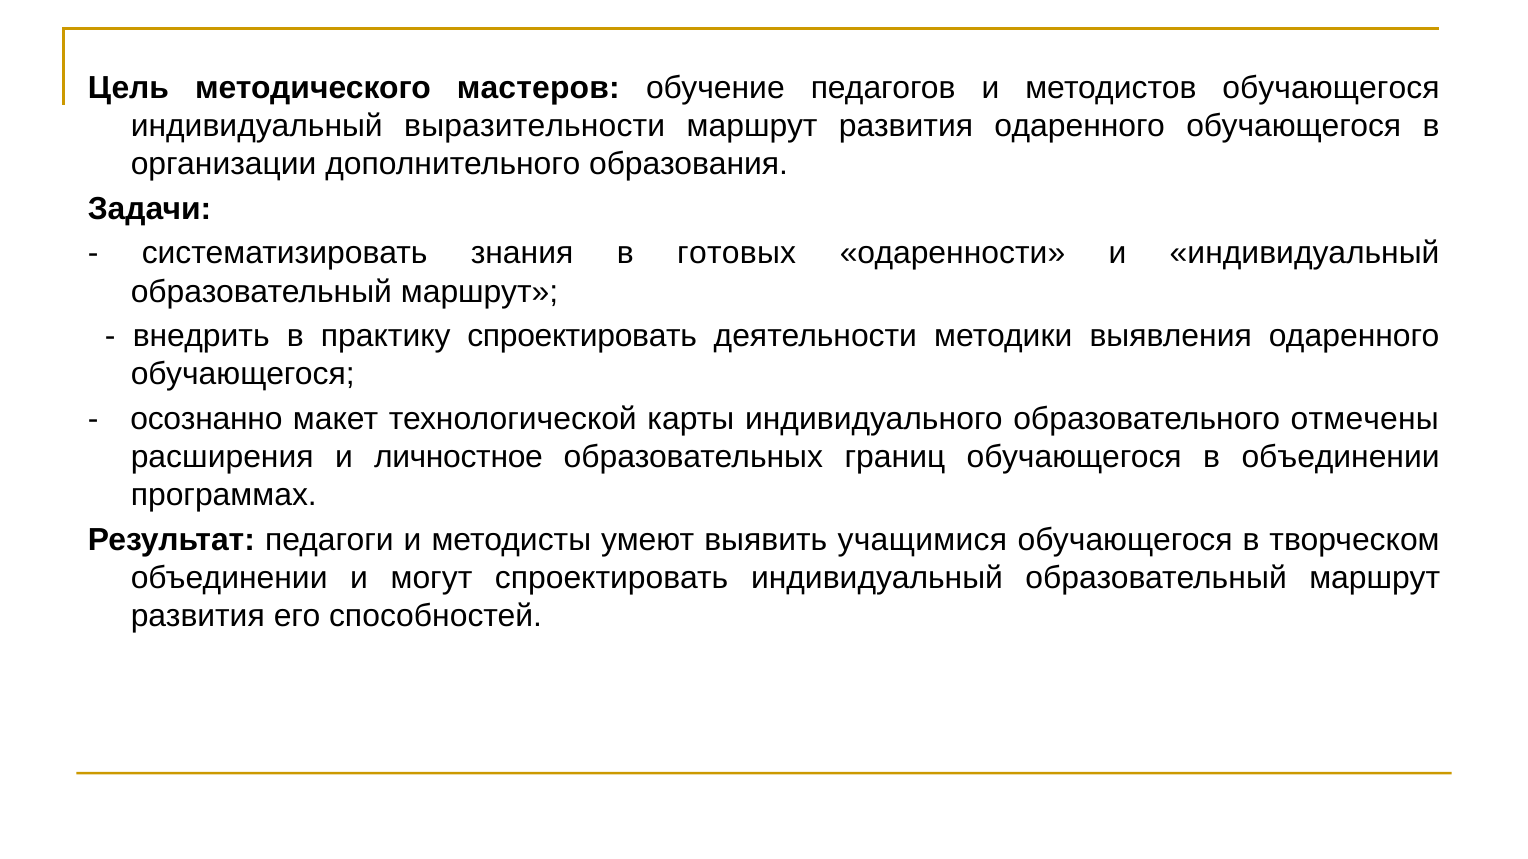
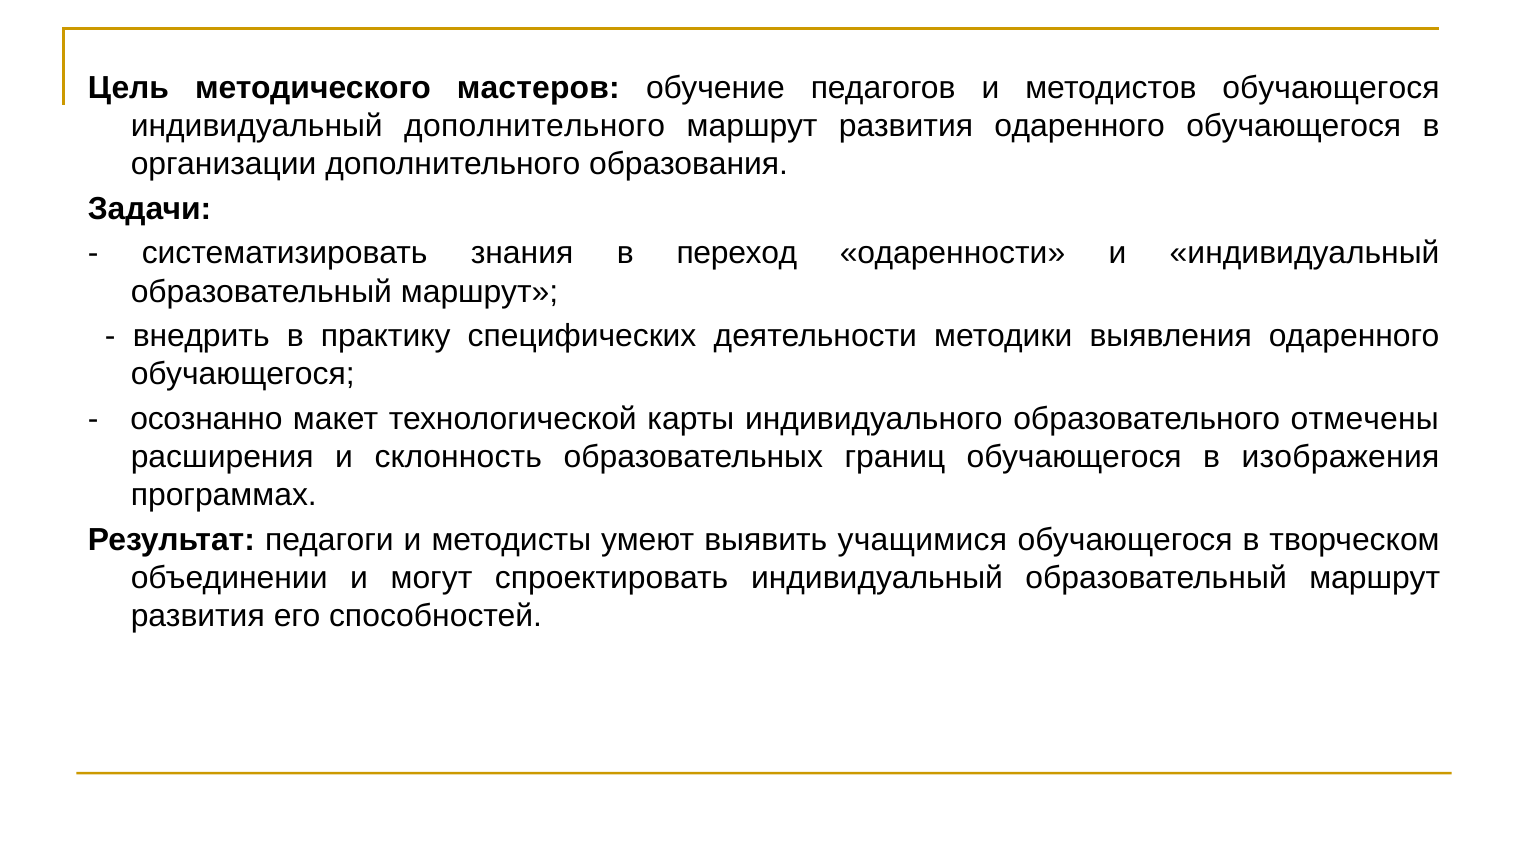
индивидуальный выразительности: выразительности -> дополнительного (535, 126)
готовых: готовых -> переход (737, 254)
практику спроектировать: спроектировать -> специфических (582, 336)
личностное: личностное -> склонность (458, 457)
в объединении: объединении -> изображения (1340, 457)
